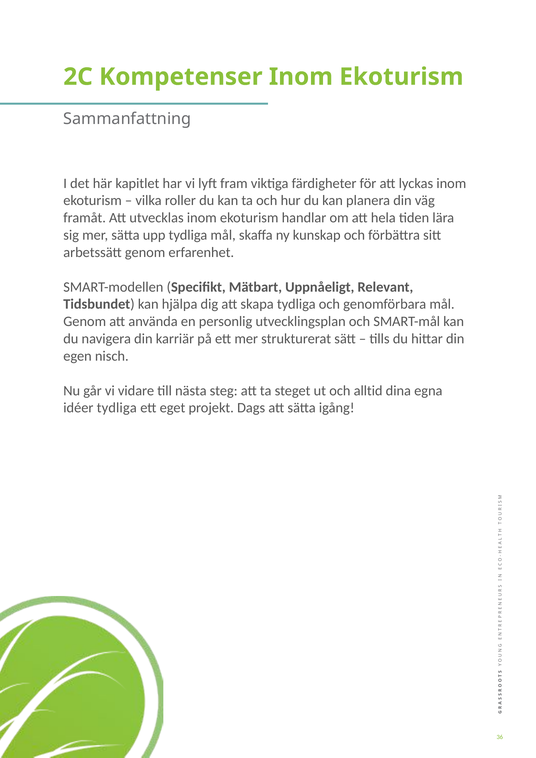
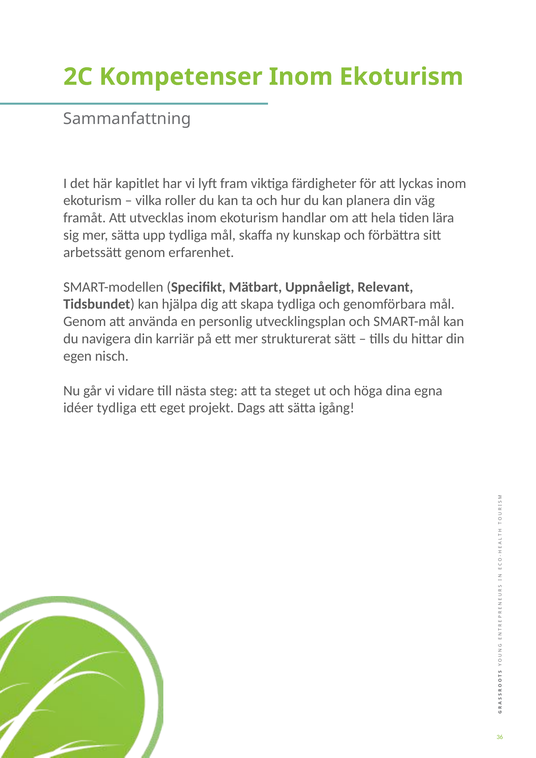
alltid: alltid -> höga (368, 391)
